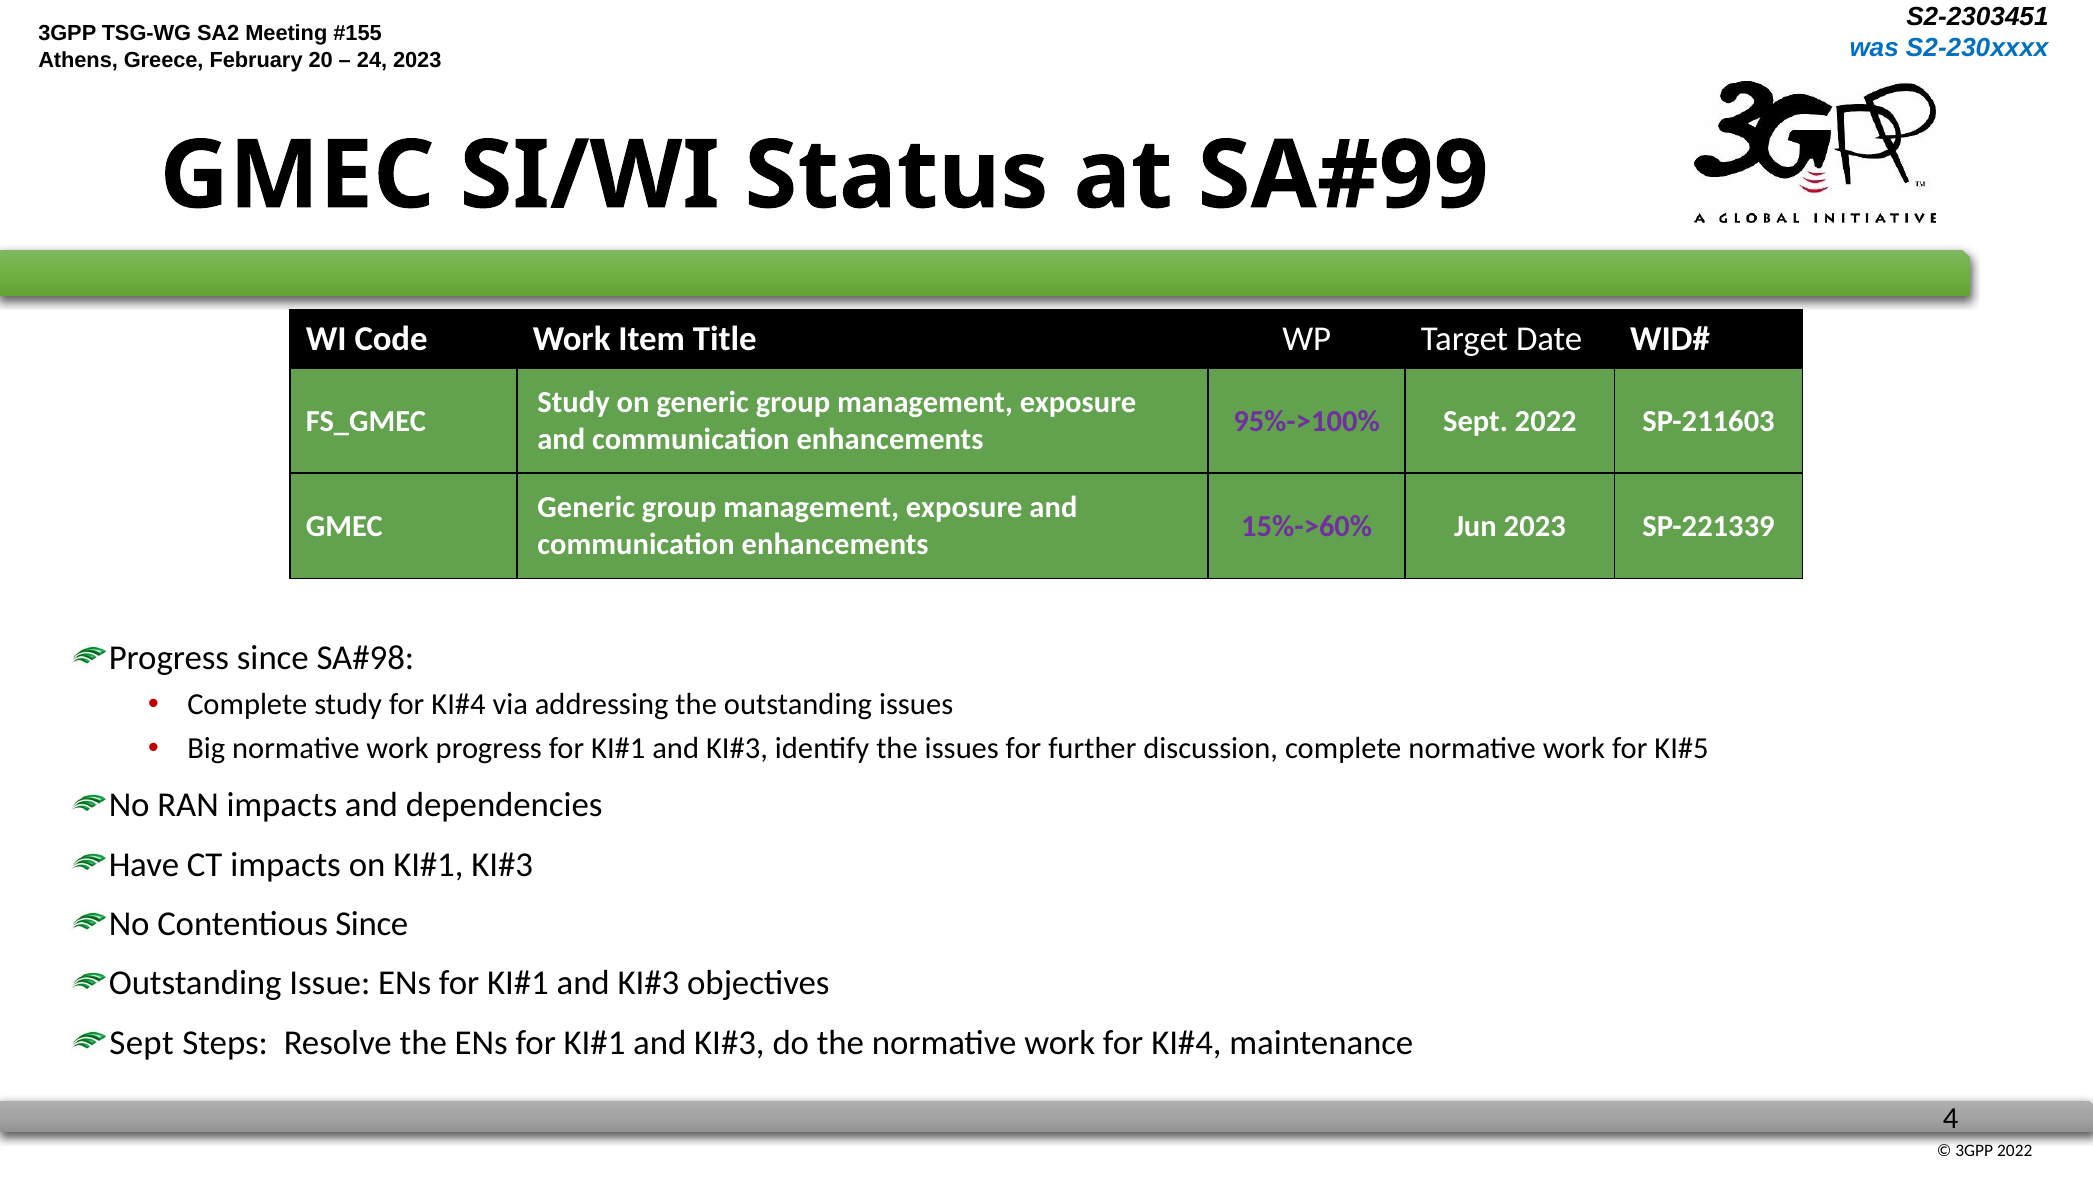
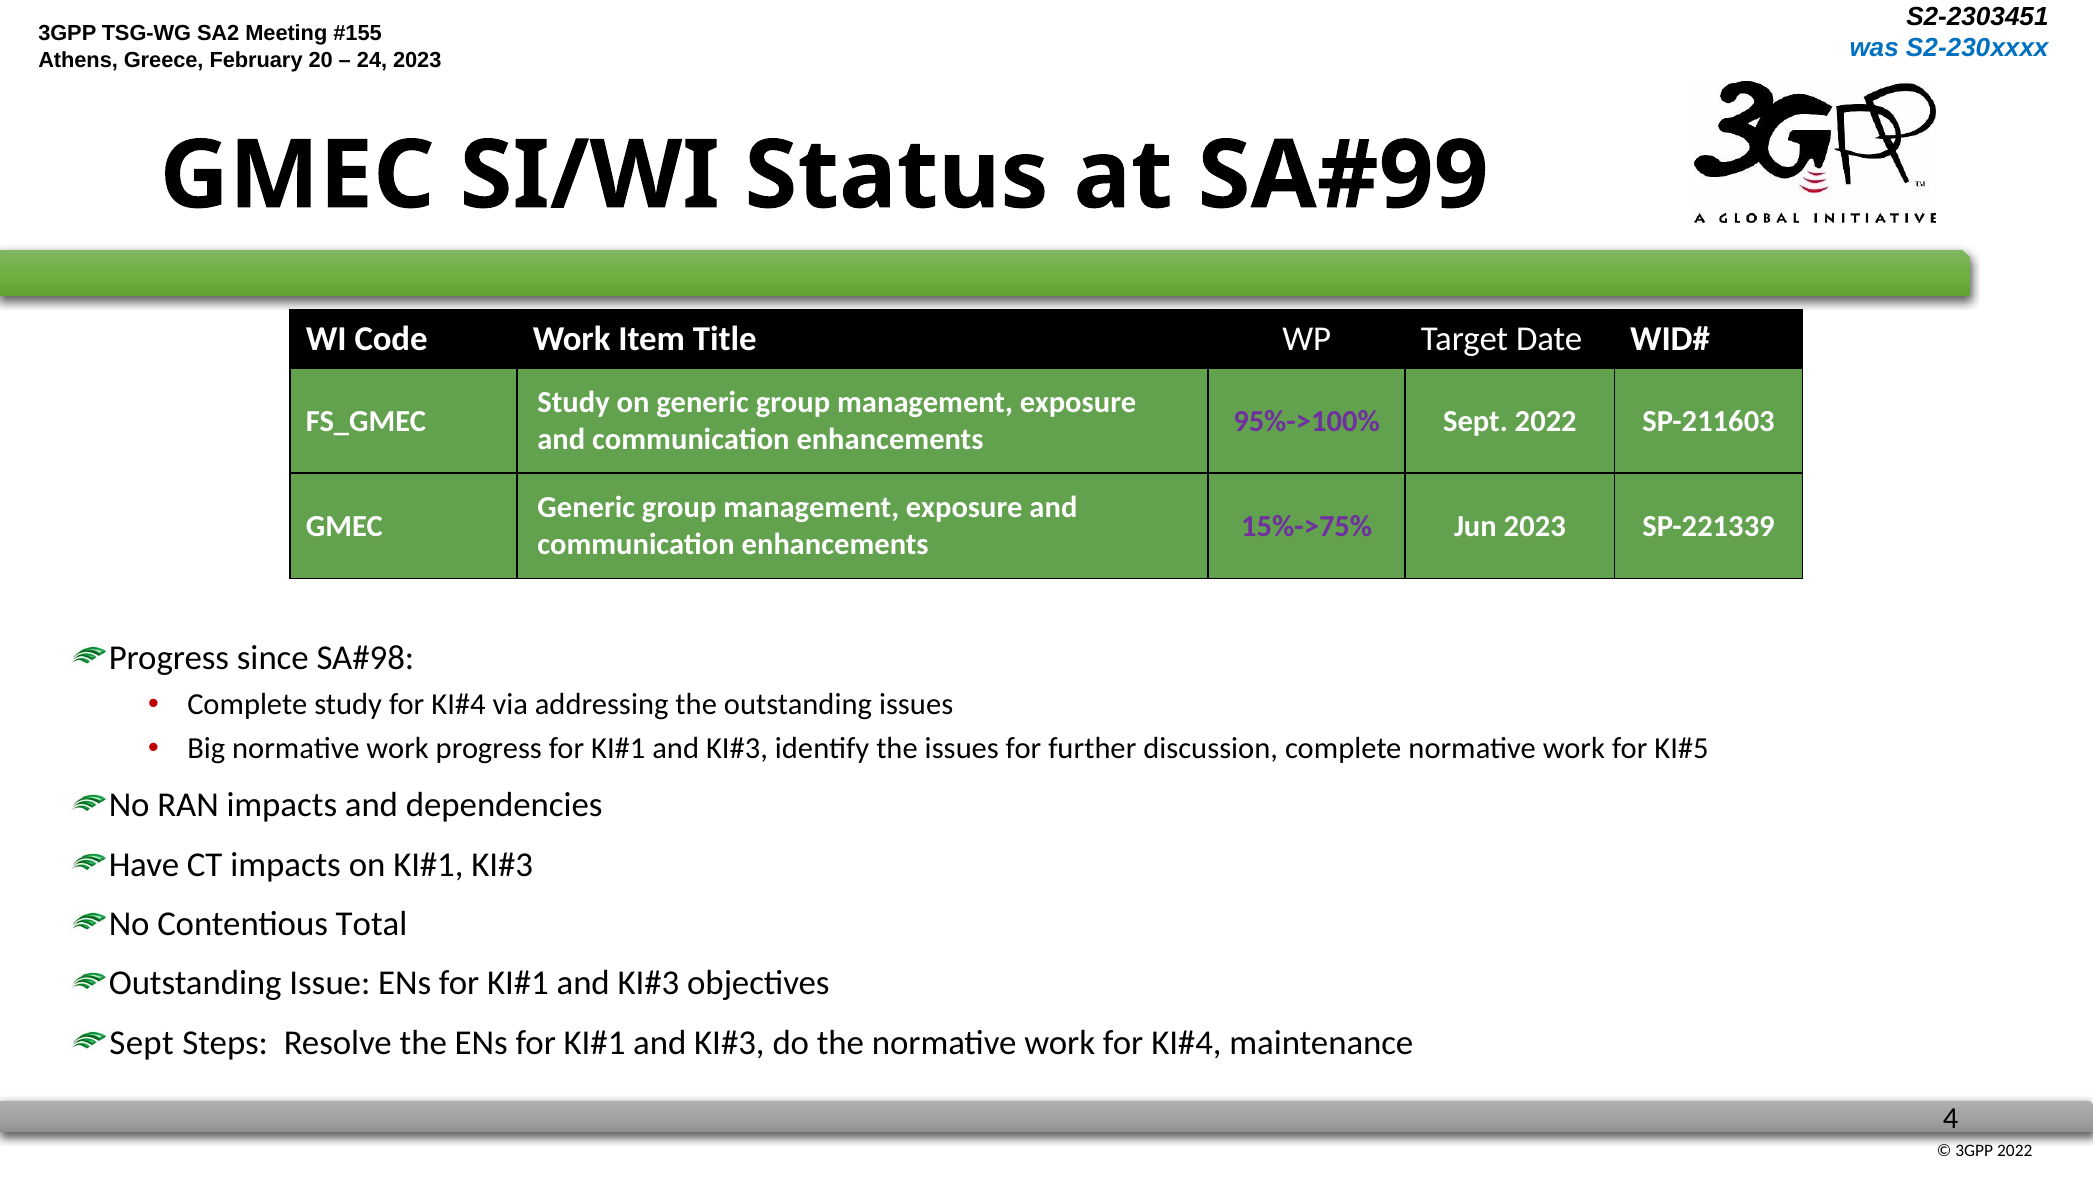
15%->60%: 15%->60% -> 15%->75% (1307, 526)
Contentious Since: Since -> Total (372, 924)
